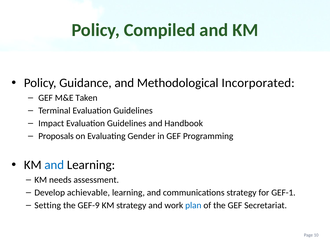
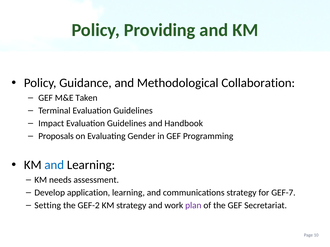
Compiled: Compiled -> Providing (160, 30)
Incorporated: Incorporated -> Collaboration (258, 83)
achievable: achievable -> application (89, 193)
GEF-1: GEF-1 -> GEF-7 (283, 193)
GEF-9: GEF-9 -> GEF-2 (89, 206)
plan colour: blue -> purple (193, 206)
